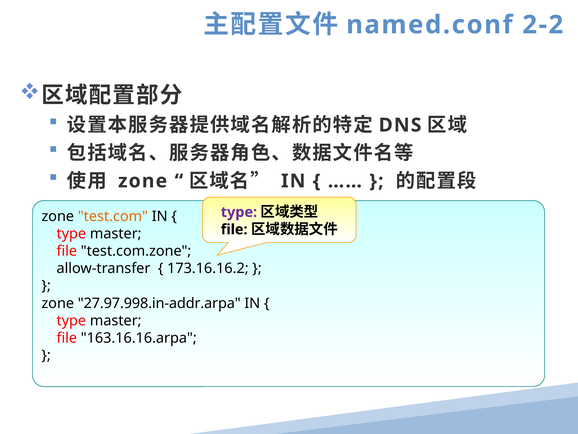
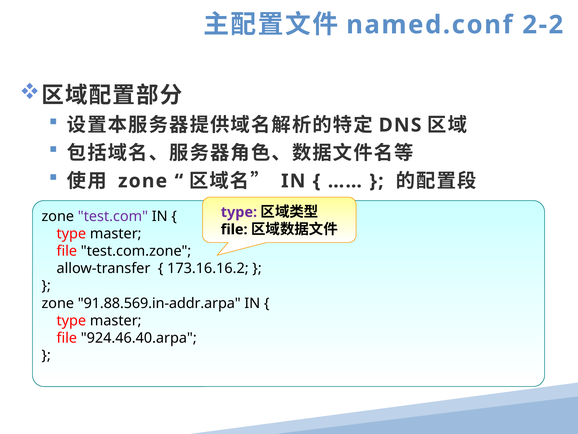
test.com colour: orange -> purple (113, 216)
27.97.998.in-addr.arpa: 27.97.998.in-addr.arpa -> 91.88.569.in-addr.arpa (159, 303)
163.16.16.arpa: 163.16.16.arpa -> 924.46.40.arpa (139, 338)
